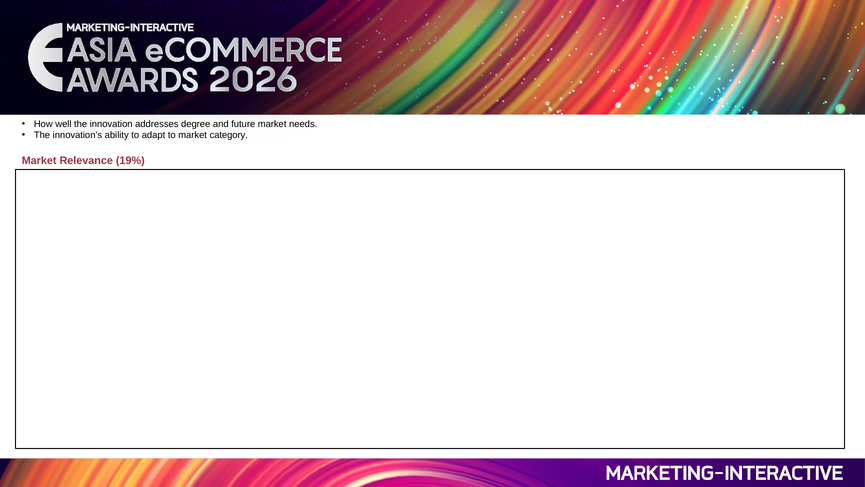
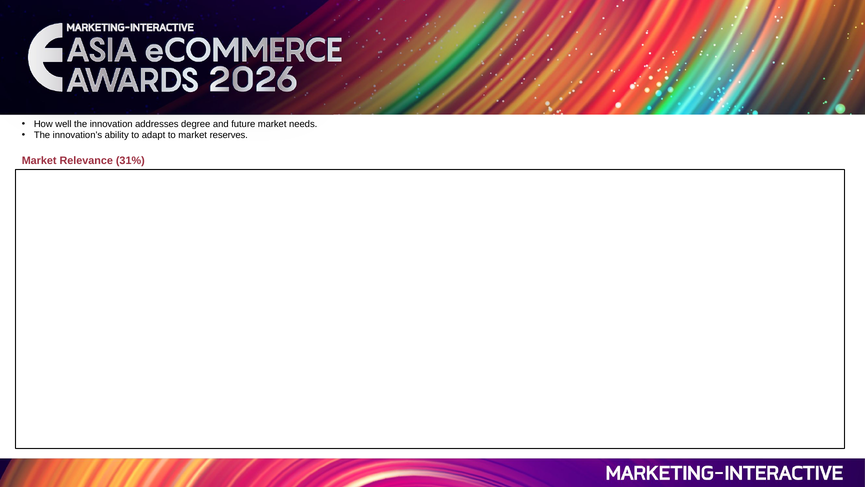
category: category -> reserves (229, 135)
19%: 19% -> 31% (130, 161)
